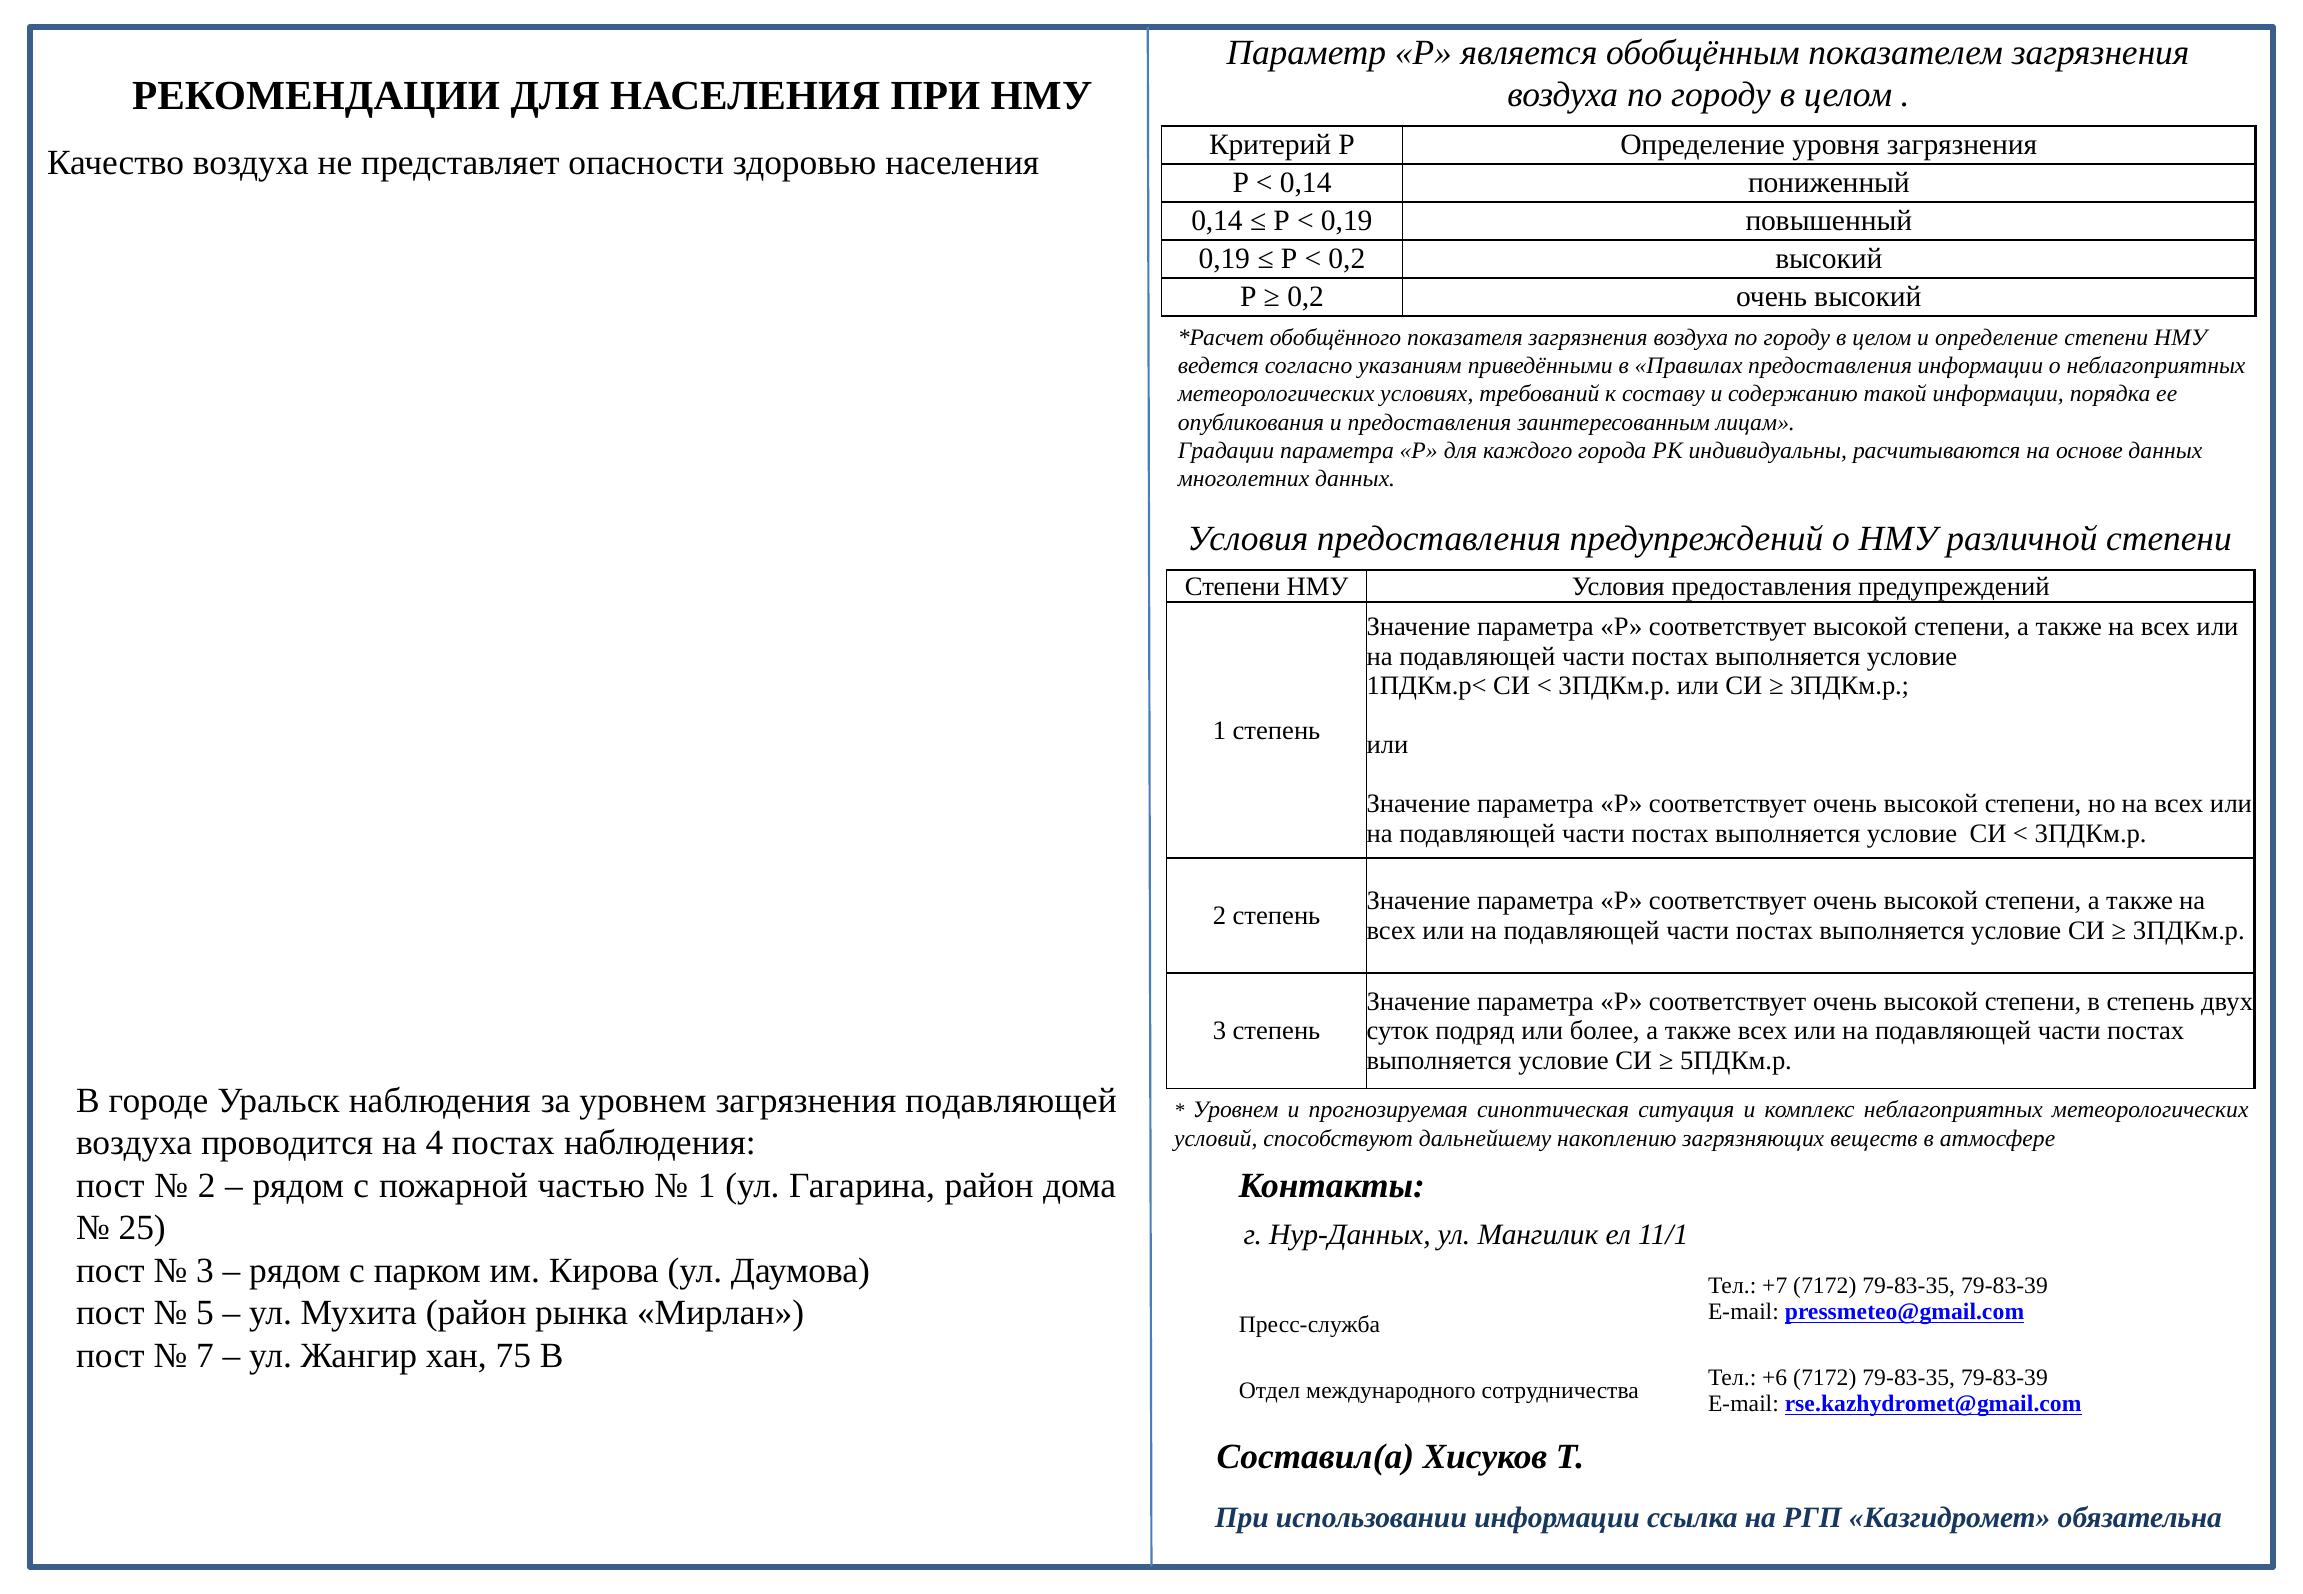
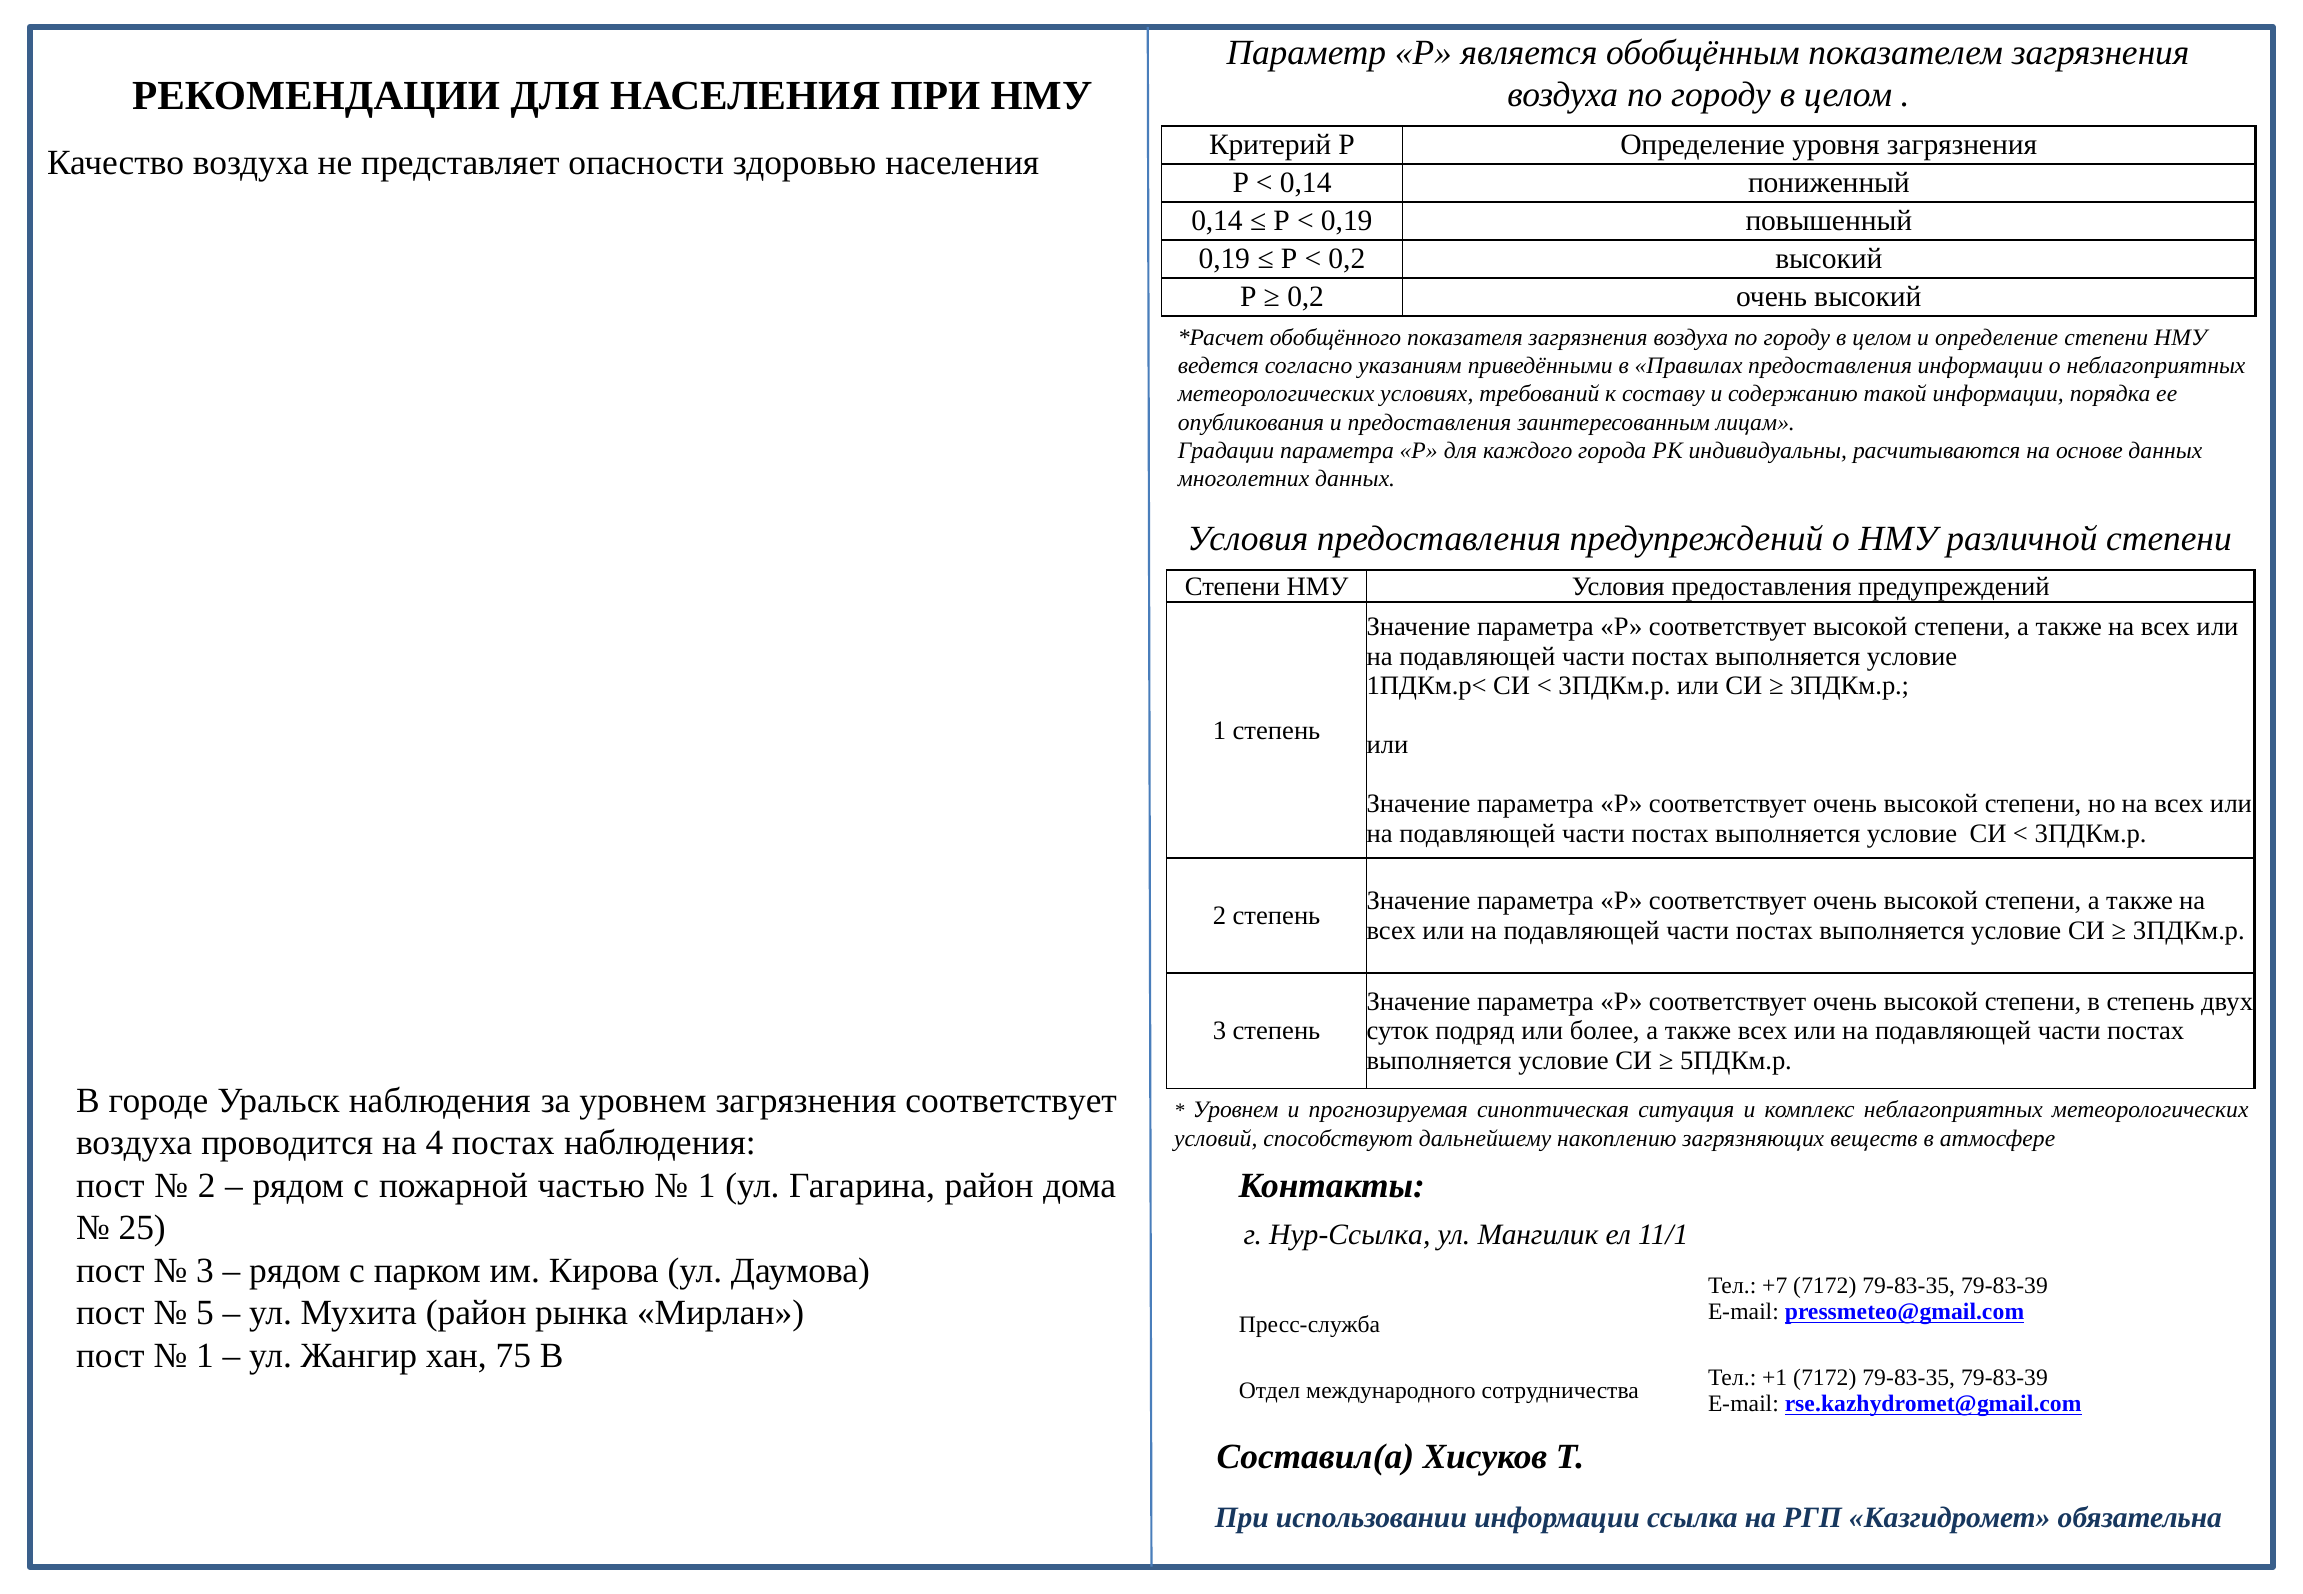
загрязнения подавляющей: подавляющей -> соответствует (1011, 1101)
Нур-Данных: Нур-Данных -> Нур-Ссылка (1350, 1235)
7: 7 -> 1 (205, 1356)
+6: +6 -> +1 (1775, 1378)
